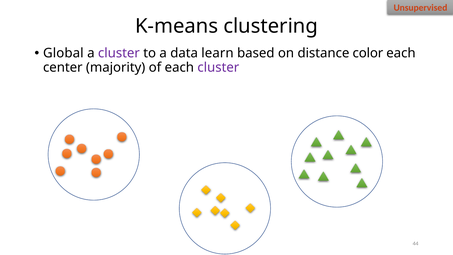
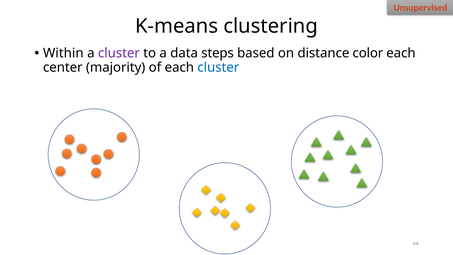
Global: Global -> Within (63, 53)
learn: learn -> steps (218, 53)
cluster colour: purple -> blue (218, 67)
